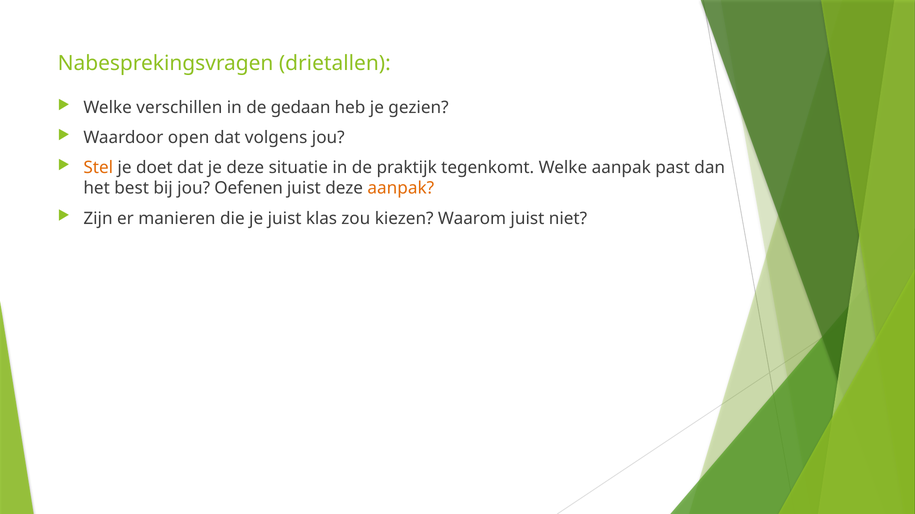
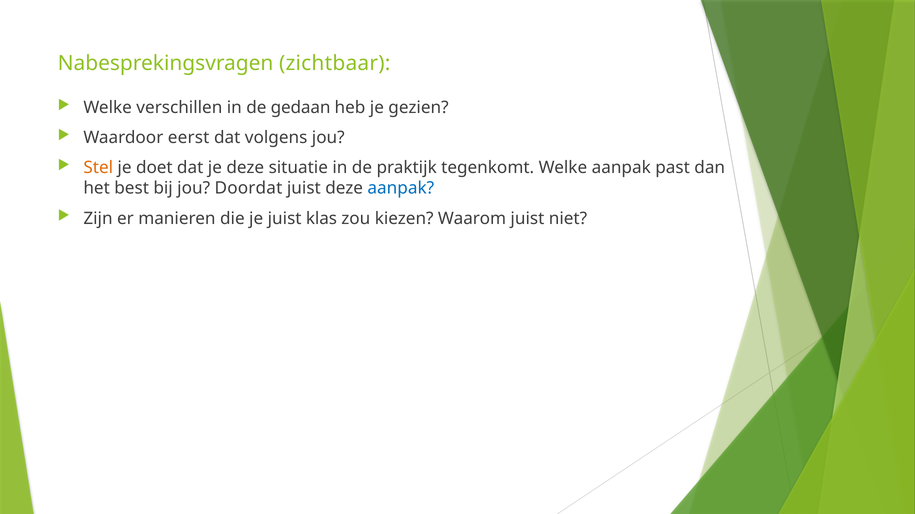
drietallen: drietallen -> zichtbaar (335, 63)
open: open -> eerst (189, 138)
Oefenen: Oefenen -> Doordat (248, 189)
aanpak colour: orange -> blue (401, 189)
